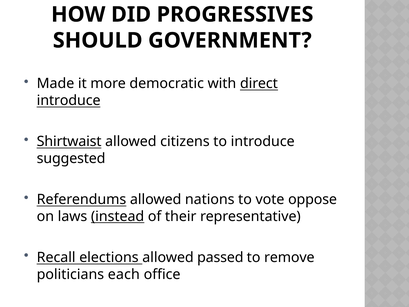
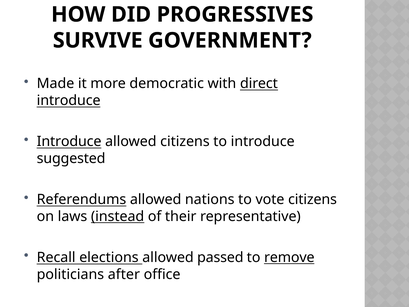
SHOULD: SHOULD -> SURVIVE (98, 40)
Shirtwaist: Shirtwaist -> Introduce (69, 141)
vote oppose: oppose -> citizens (313, 199)
remove underline: none -> present (289, 257)
each: each -> after (124, 274)
